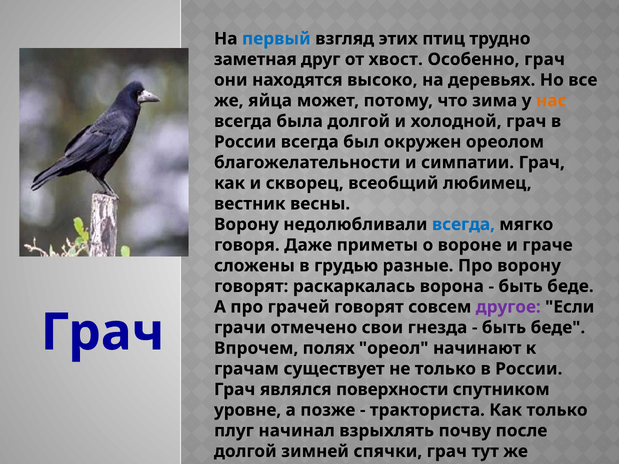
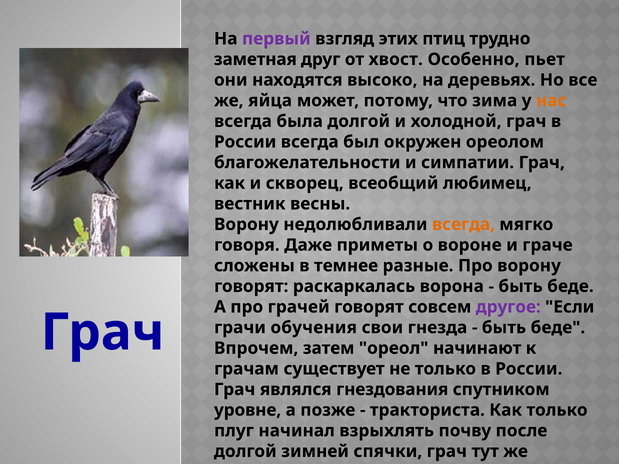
первый colour: blue -> purple (276, 39)
Особенно грач: грач -> пьет (545, 59)
всегда colour: blue -> orange (463, 224)
грудью: грудью -> темнее (346, 266)
отмечено: отмечено -> обучения (314, 328)
полях: полях -> затем (329, 348)
поверхности: поверхности -> гнездования (392, 390)
